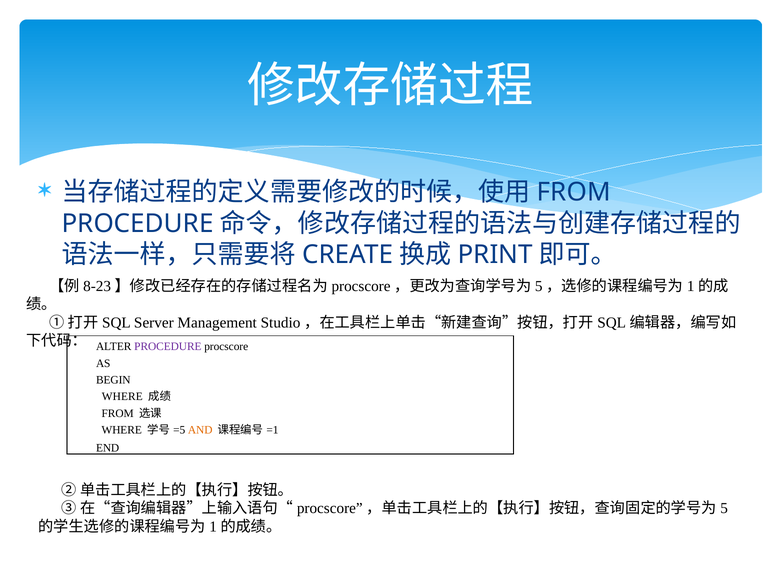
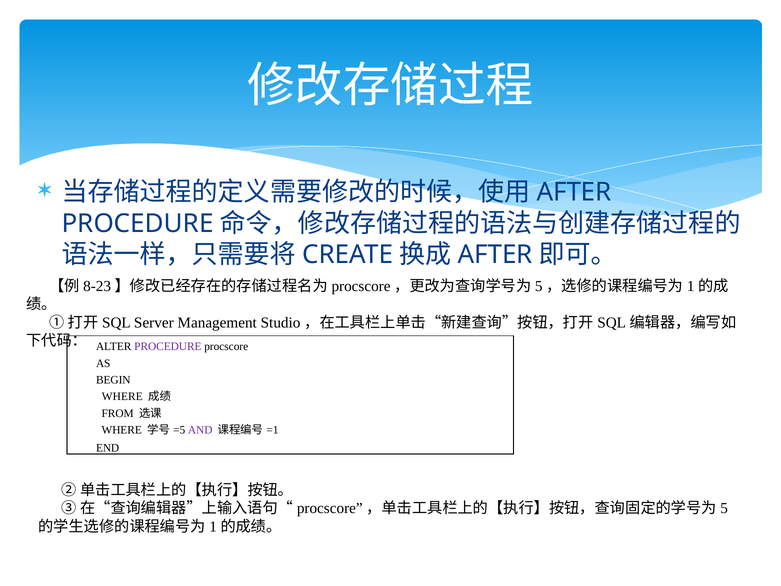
FROM: FROM -> AFTER (574, 192)
PRINT: PRINT -> AFTER (495, 255)
AND colour: orange -> purple (200, 430)
